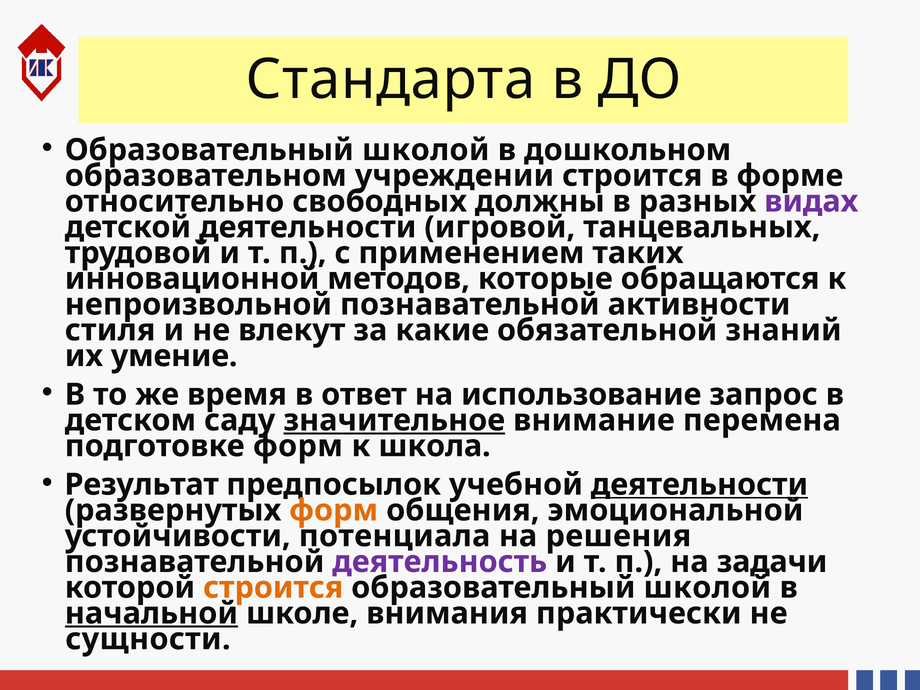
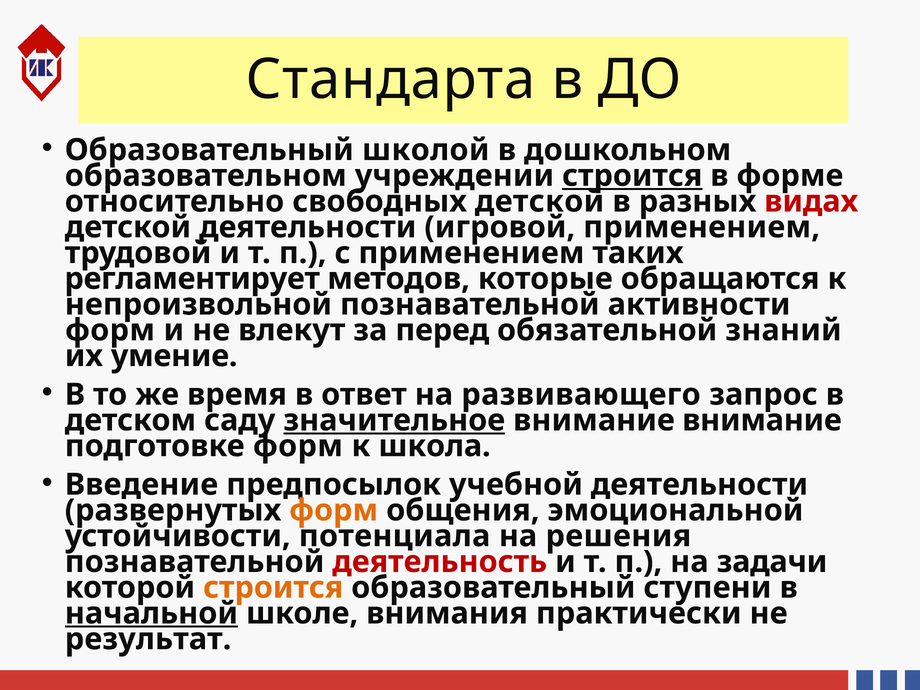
строится underline: none -> present (632, 176)
свободных должны: должны -> детской (540, 201)
видах colour: purple -> red (811, 201)
игровой танцевальных: танцевальных -> применением (702, 227)
инновационной: инновационной -> регламентирует (192, 279)
стиля: стиля -> форм (110, 330)
какие: какие -> перед (442, 330)
использование: использование -> развивающего (581, 395)
внимание перемена: перемена -> внимание (762, 420)
Результат: Результат -> Введение (141, 485)
деятельности underline: present -> none (699, 485)
деятельность colour: purple -> red (440, 562)
школой: школой -> ступени (707, 588)
сущности: сущности -> результат (148, 639)
